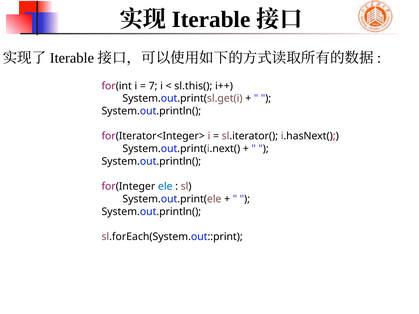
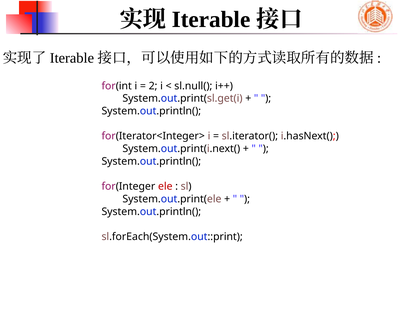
7: 7 -> 2 (153, 86)
sl.this(: sl.this( -> sl.null( (193, 86)
ele colour: blue -> red (165, 187)
